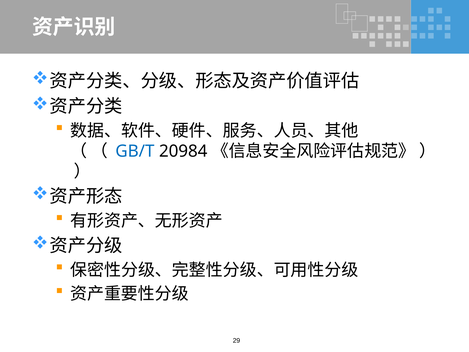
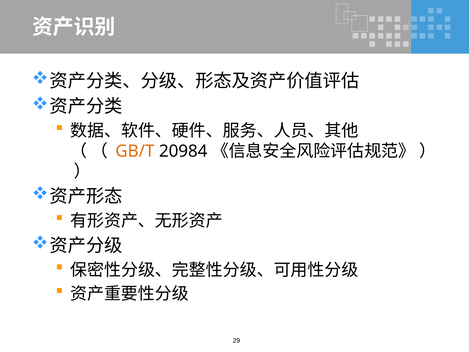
GB/T colour: blue -> orange (135, 151)
